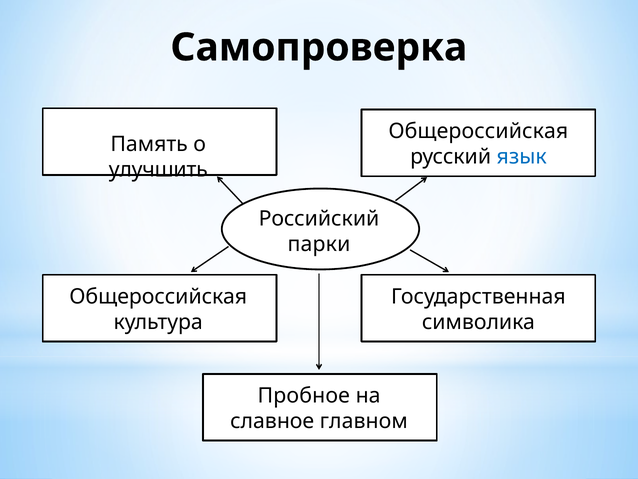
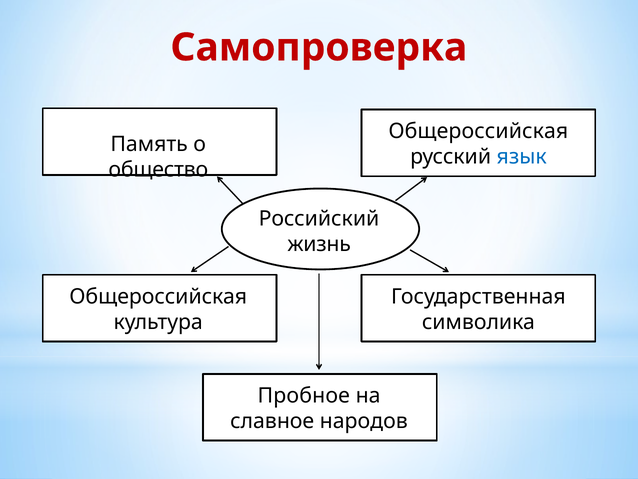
Самопроверка colour: black -> red (319, 47)
улучшить: улучшить -> общество (158, 170)
парки: парки -> жизнь (319, 244)
главном: главном -> народов (364, 421)
